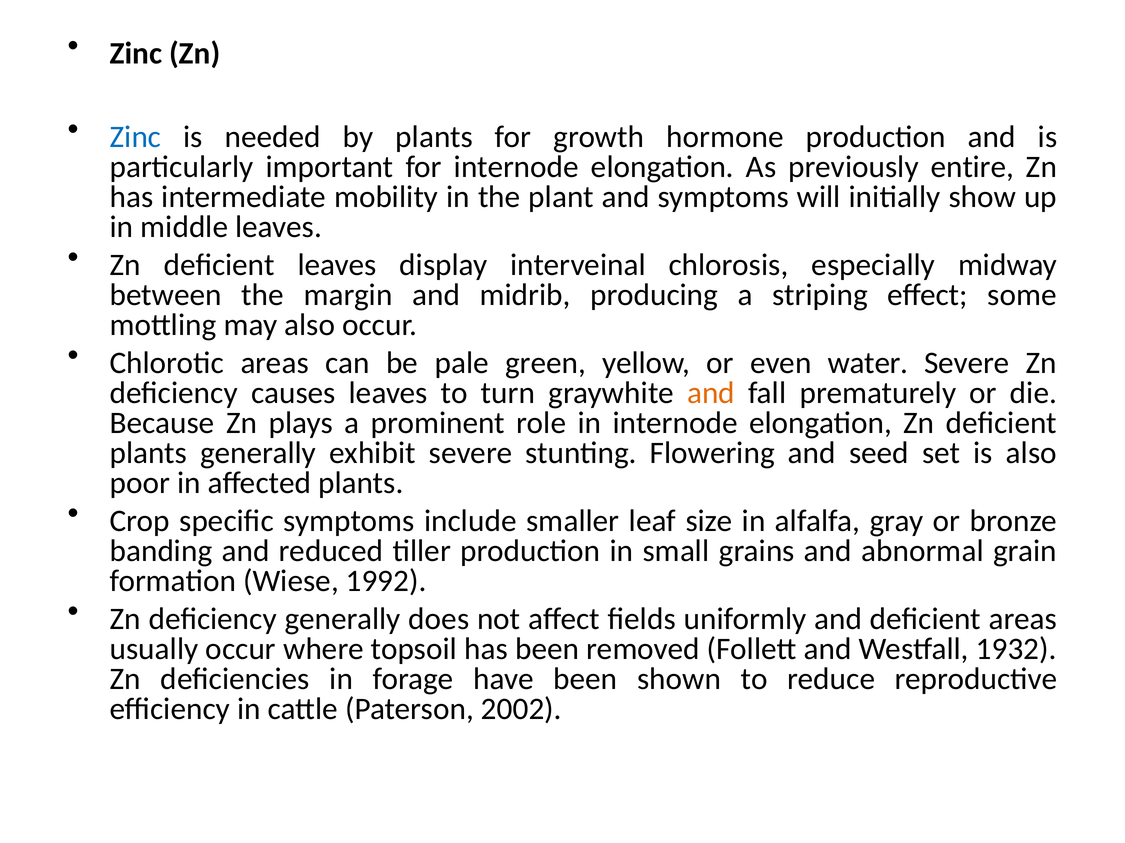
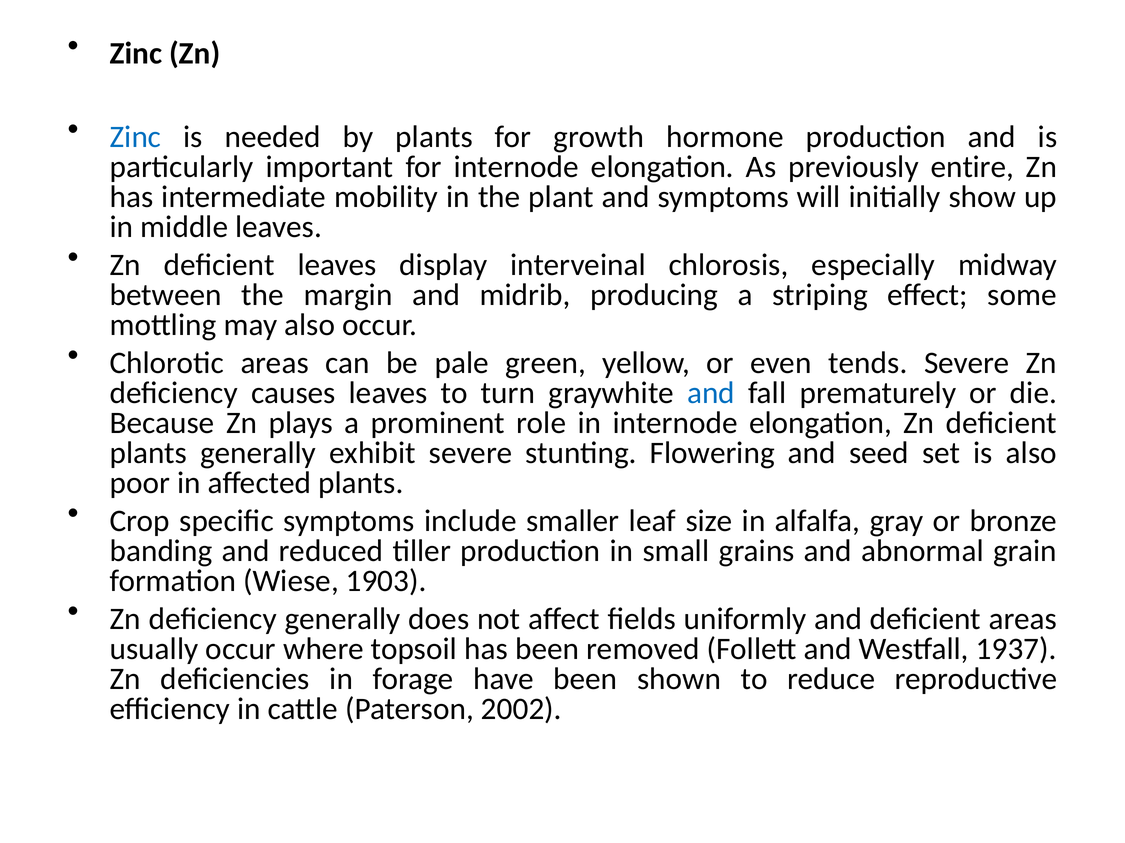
water: water -> tends (868, 363)
and colour: orange -> blue (711, 393)
1992: 1992 -> 1903 (386, 581)
1932: 1932 -> 1937 (1016, 649)
